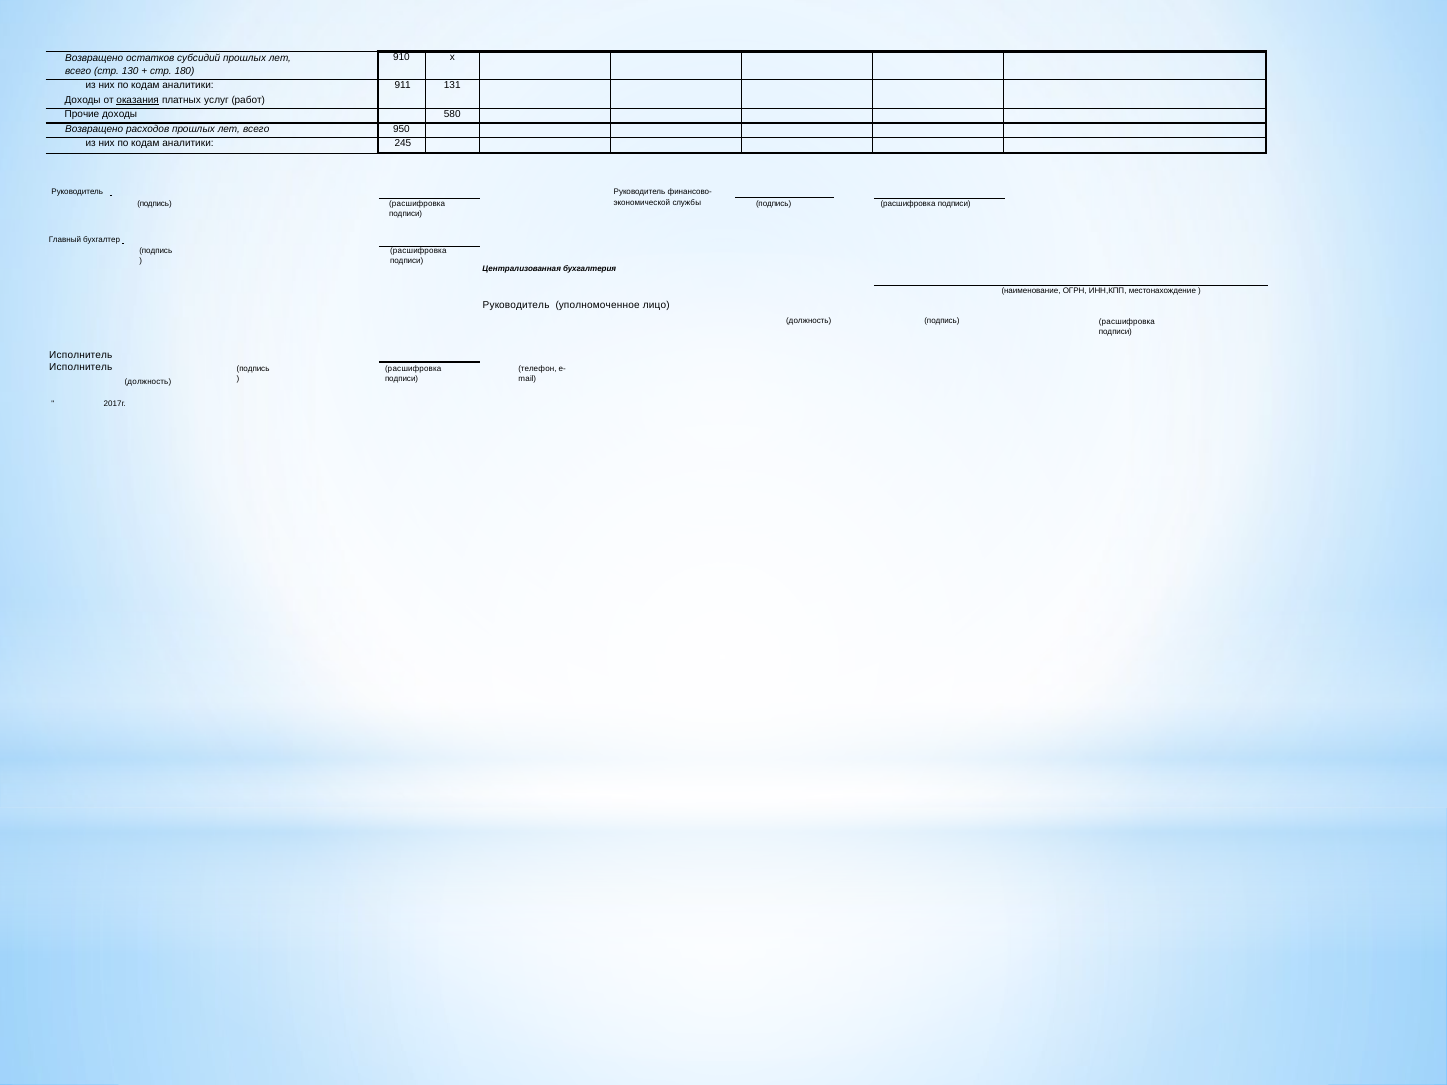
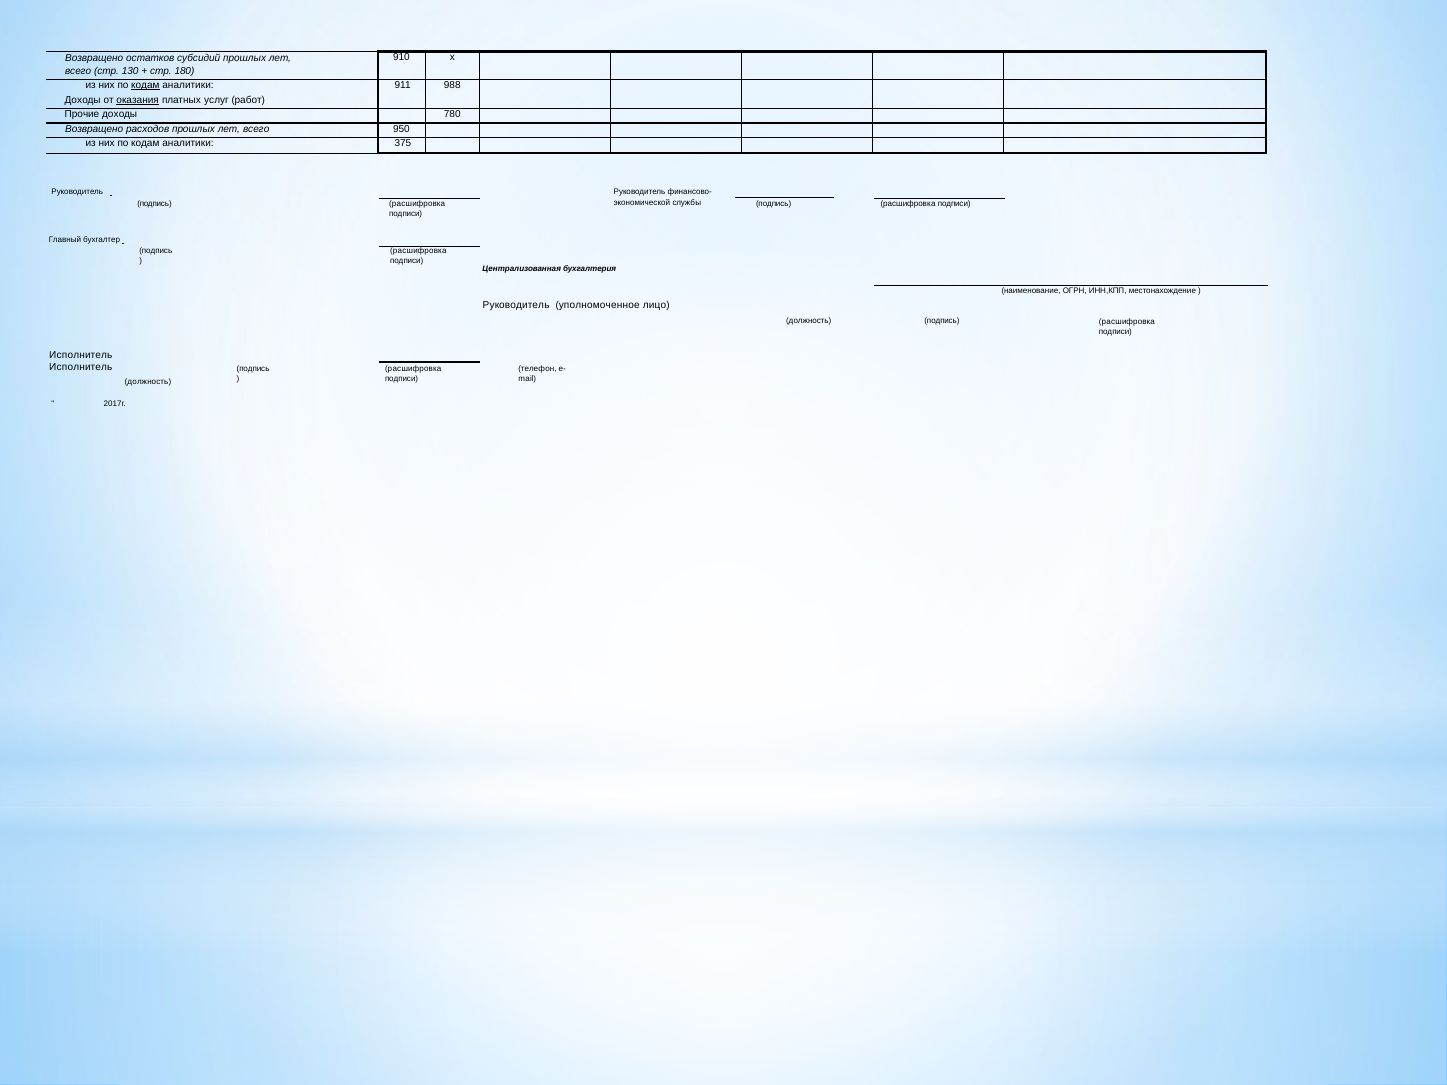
кодам underline: none -> present (145, 85)
131: 131 -> 988 (452, 85)
580: 580 -> 780 (452, 114)
245: 245 -> 375 (403, 144)
